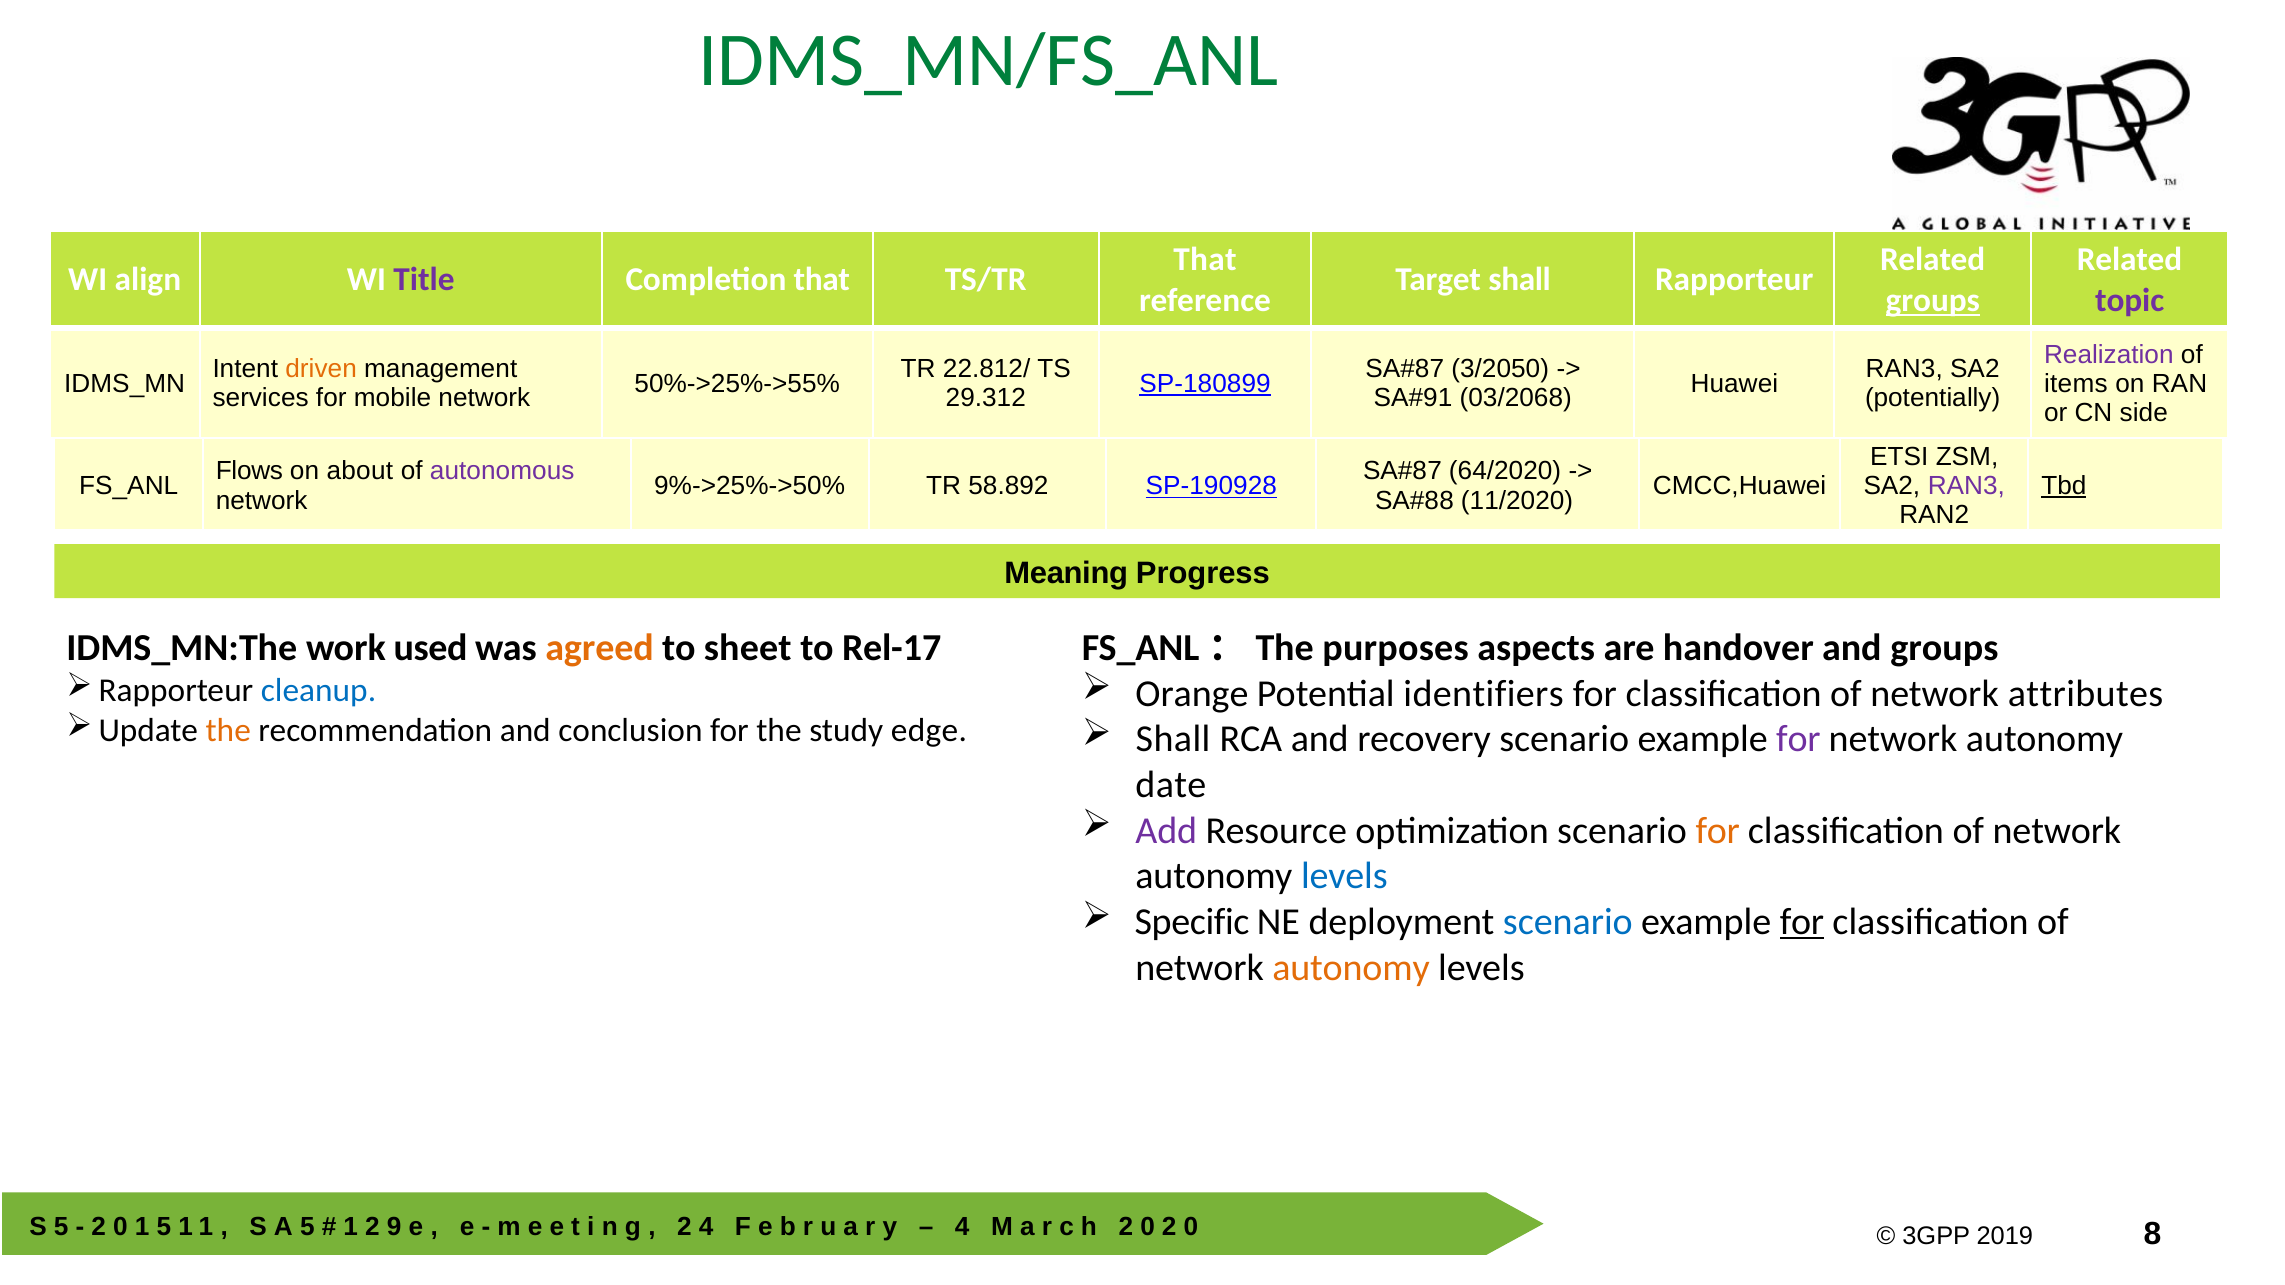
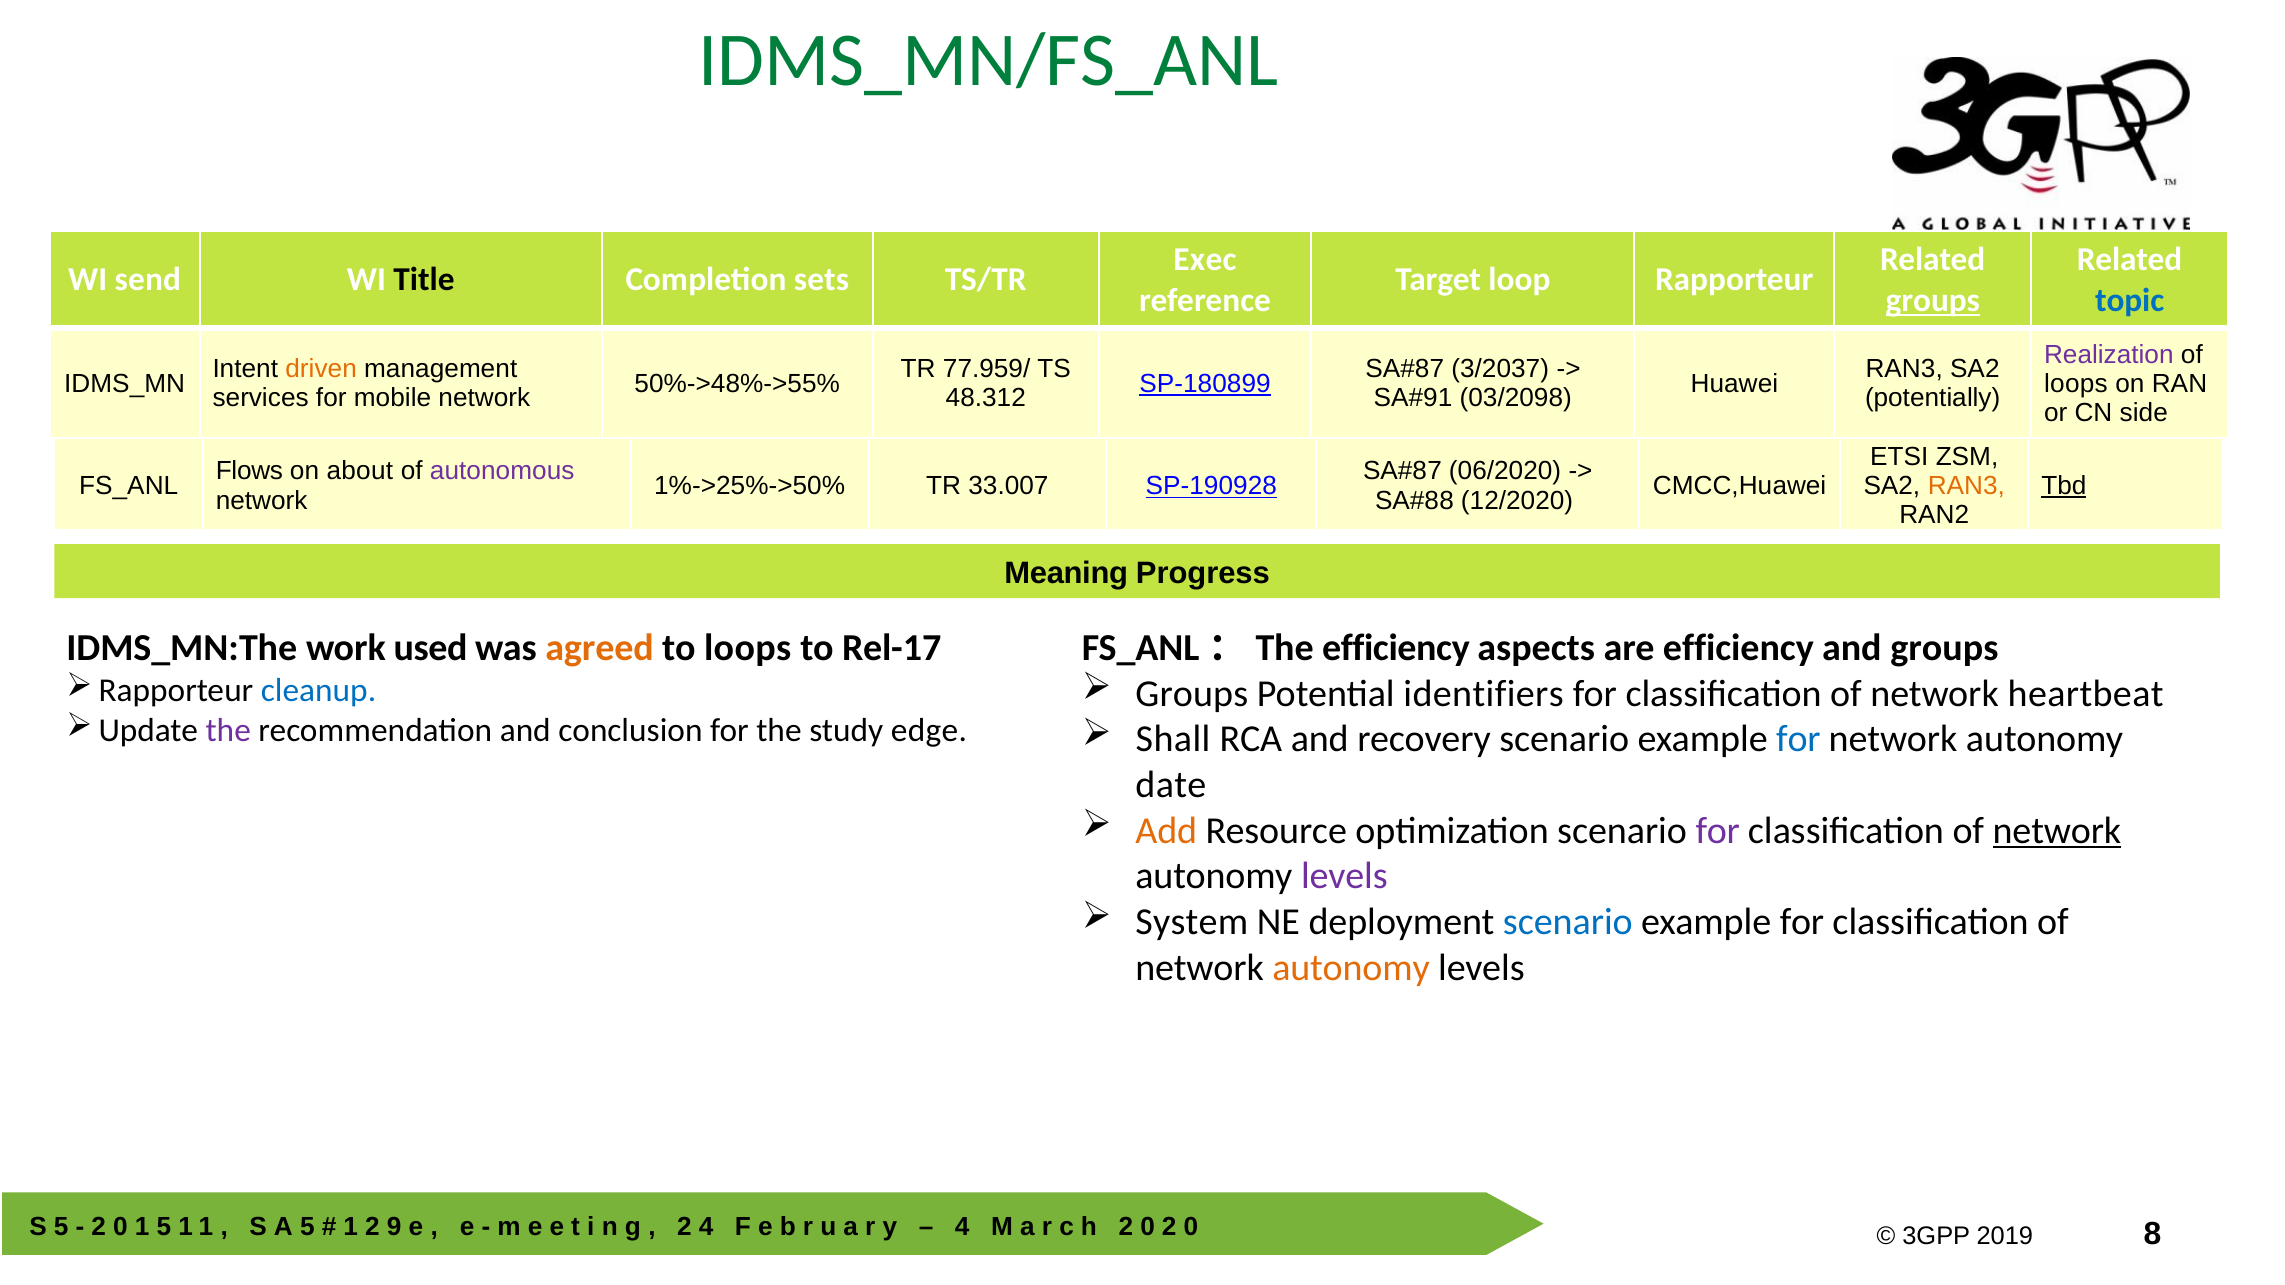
That: That -> Exec (1205, 260)
align: align -> send (148, 280)
Title colour: purple -> black (424, 280)
Completion that: that -> sets (822, 280)
Target shall: shall -> loop (1519, 280)
topic colour: purple -> blue (2130, 301)
22.812/: 22.812/ -> 77.959/ (987, 369)
3/2050: 3/2050 -> 3/2037 (1500, 369)
50%->25%->55%: 50%->25%->55% -> 50%->48%->55% (737, 384)
items: items -> loops (2076, 384)
29.312: 29.312 -> 48.312 (986, 398)
03/2068: 03/2068 -> 03/2098 (1516, 398)
64/2020: 64/2020 -> 06/2020 (1505, 471)
9%->25%->50%: 9%->25%->50% -> 1%->25%->50% (750, 486)
58.892: 58.892 -> 33.007 (1008, 486)
RAN3 colour: purple -> orange (1966, 486)
11/2020: 11/2020 -> 12/2020 (1517, 500)
to sheet: sheet -> loops (748, 648)
purposes: purposes -> efficiency (1396, 648)
are handover: handover -> efficiency (1738, 648)
Orange: Orange -> Groups (1192, 694)
attributes: attributes -> heartbeat (2086, 694)
the colour: orange -> purple (228, 731)
for colour: purple -> blue (1798, 739)
Add colour: purple -> orange (1166, 831)
for colour: orange -> purple (1718, 831)
network underline: none -> present (2057, 831)
levels colour: blue -> purple (1344, 876)
Specific: Specific -> System (1192, 922)
for underline: present -> none (1802, 922)
